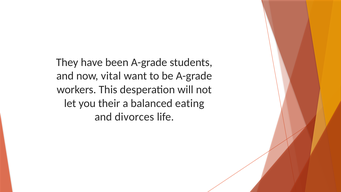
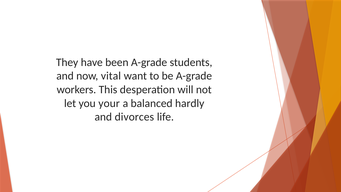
their: their -> your (109, 103)
eating: eating -> hardly (190, 103)
